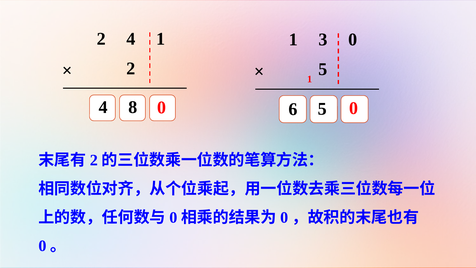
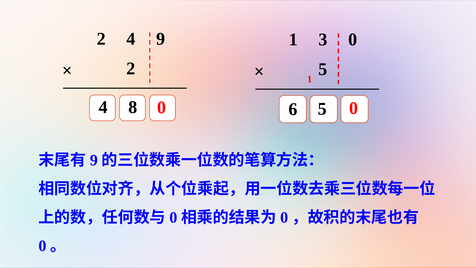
4 1: 1 -> 9 (161, 39)
2: 2 -> 9 (94, 160)
